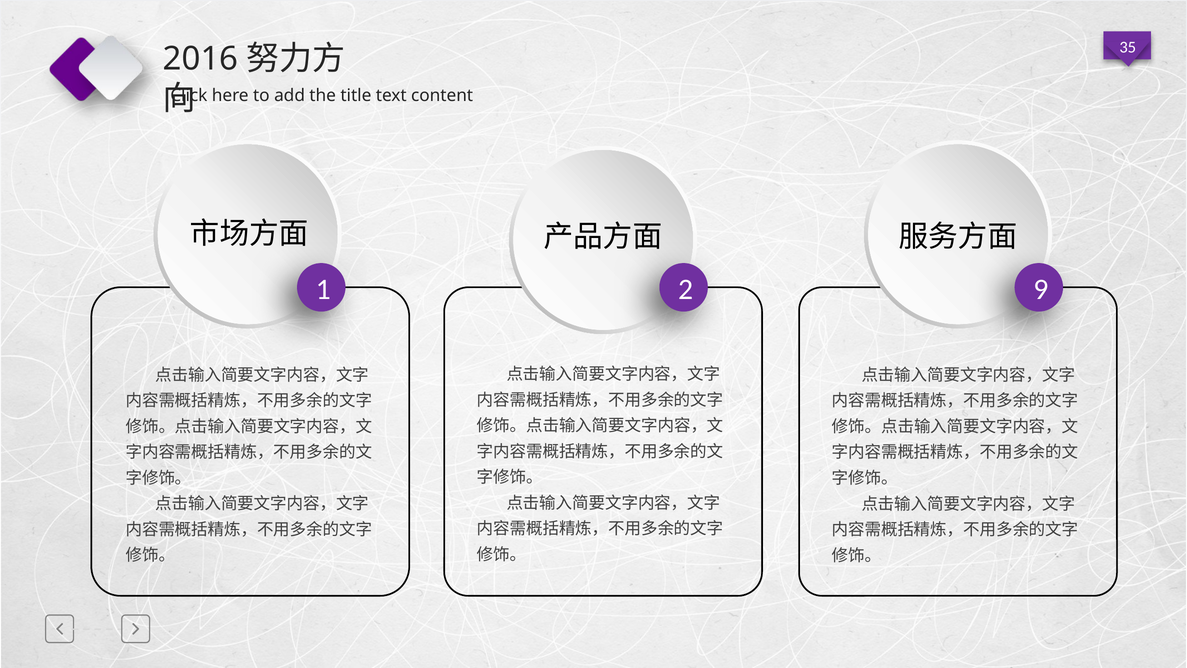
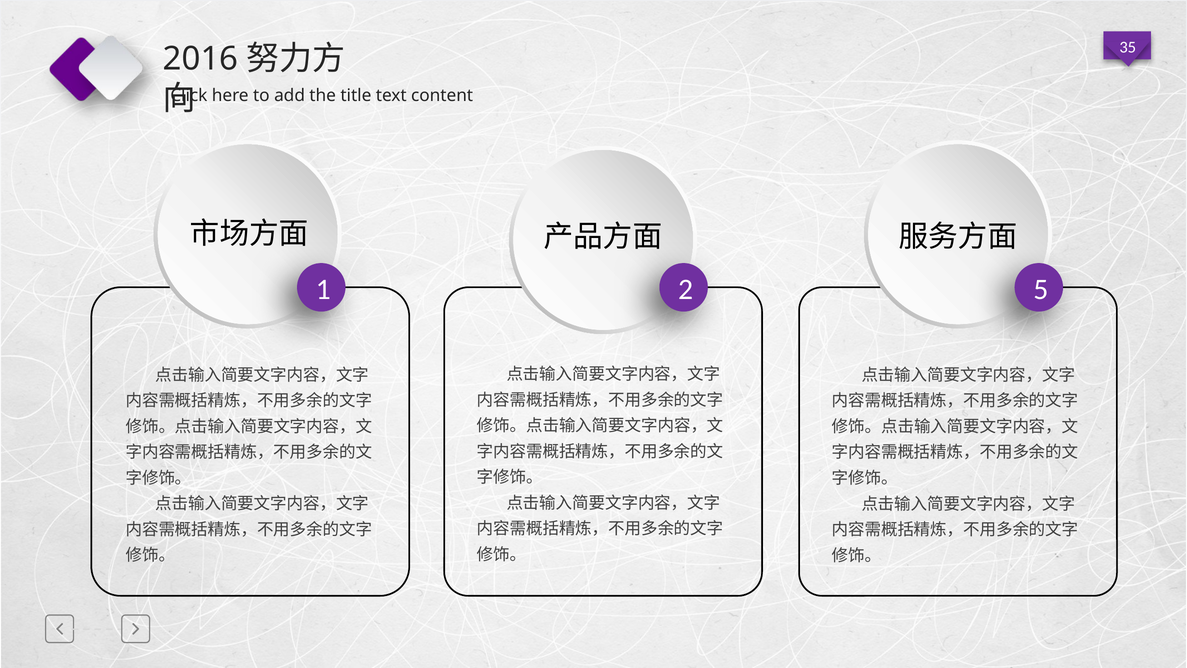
9: 9 -> 5 (1041, 289)
